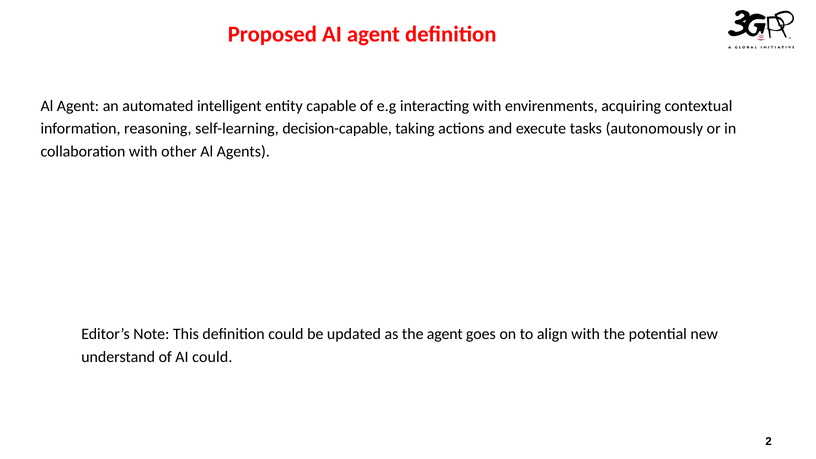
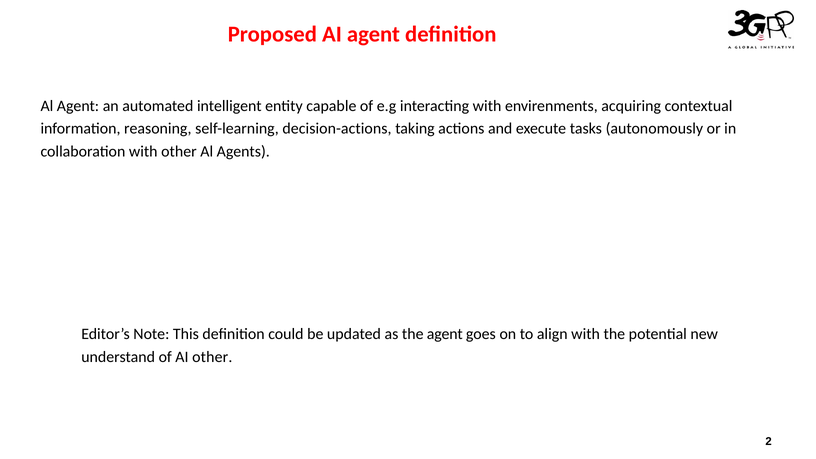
decision-capable: decision-capable -> decision-actions (337, 129)
AI could: could -> other (212, 357)
